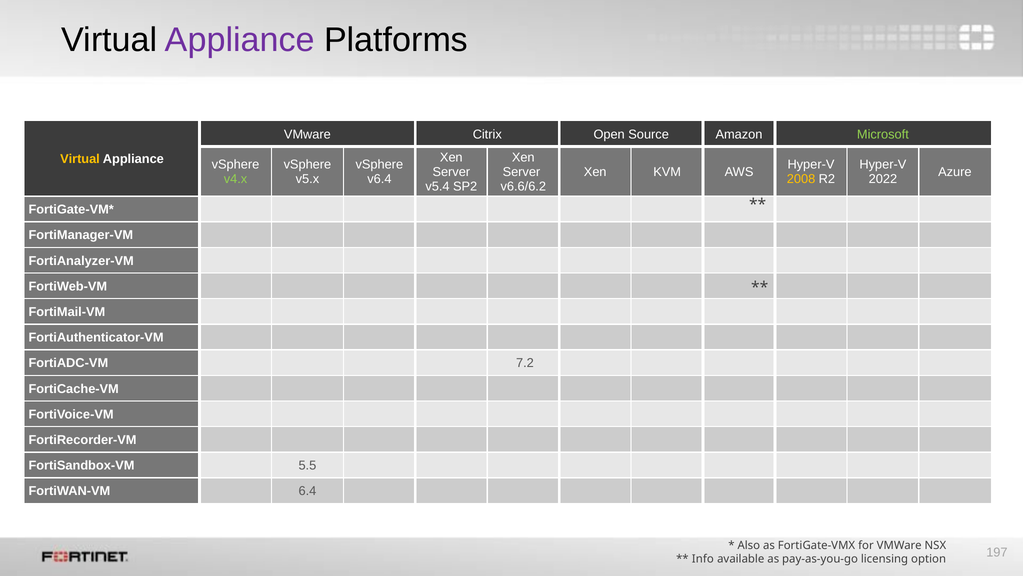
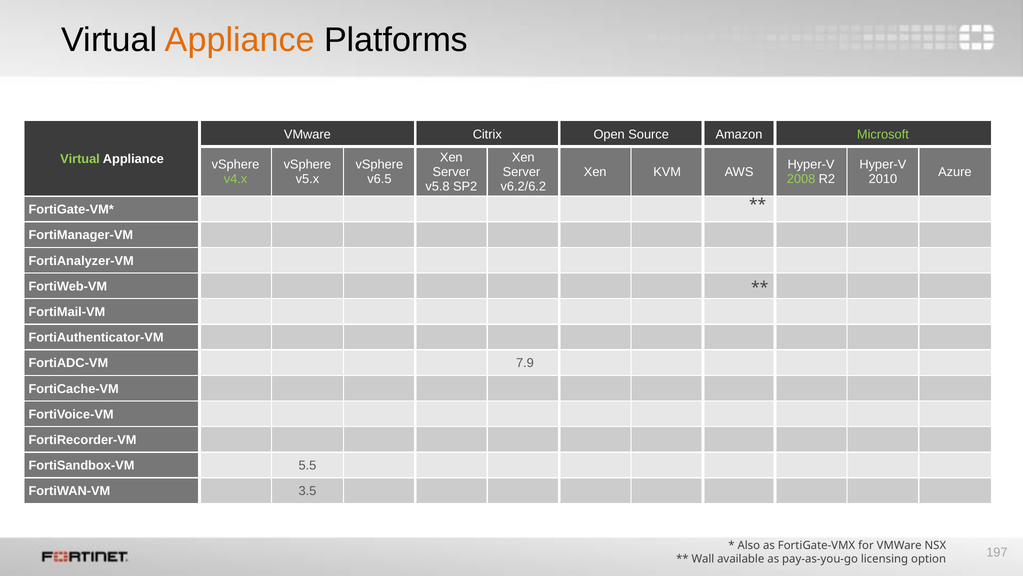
Appliance colour: purple -> orange (240, 40)
Virtual colour: yellow -> light green (80, 159)
v6.4: v6.4 -> v6.5 (379, 179)
2008 colour: yellow -> light green (801, 179)
2022: 2022 -> 2010 (883, 179)
v5.4: v5.4 -> v5.8 (437, 186)
v6.6/6.2: v6.6/6.2 -> v6.2/6.2 (523, 186)
7.2: 7.2 -> 7.9 (525, 363)
6.4: 6.4 -> 3.5 (307, 491)
Info: Info -> Wall (703, 558)
